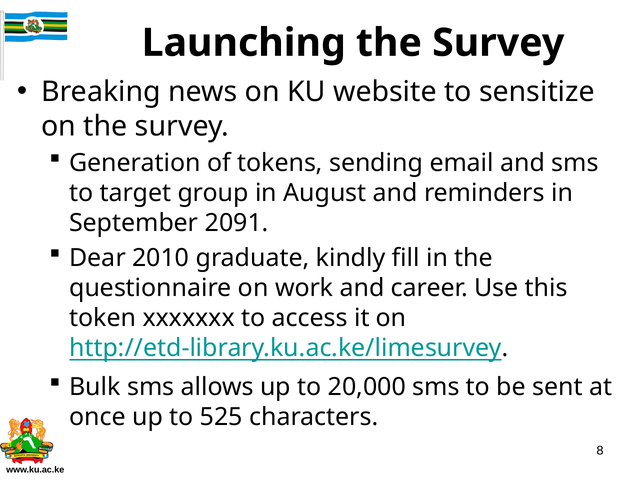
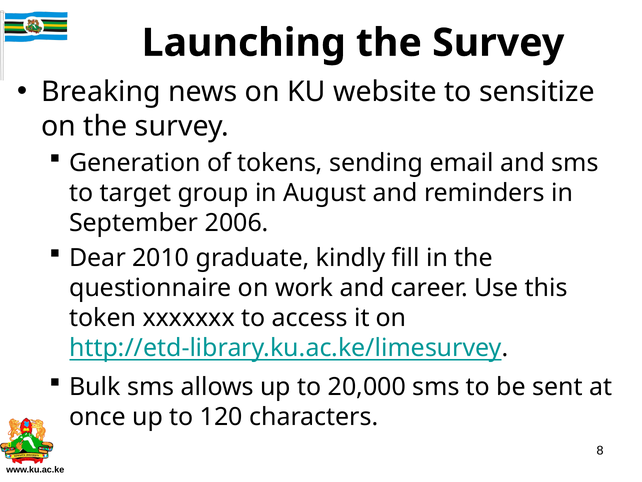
2091: 2091 -> 2006 (237, 223)
525: 525 -> 120 (221, 417)
